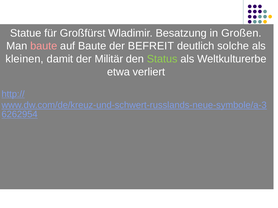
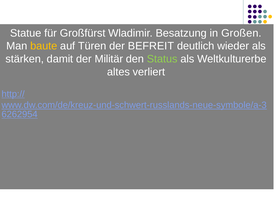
baute colour: pink -> yellow (44, 46)
auf Baute: Baute -> Türen (92, 46)
solche: solche -> wieder (233, 46)
kleinen: kleinen -> stärken (25, 59)
etwa: etwa -> altes (118, 72)
